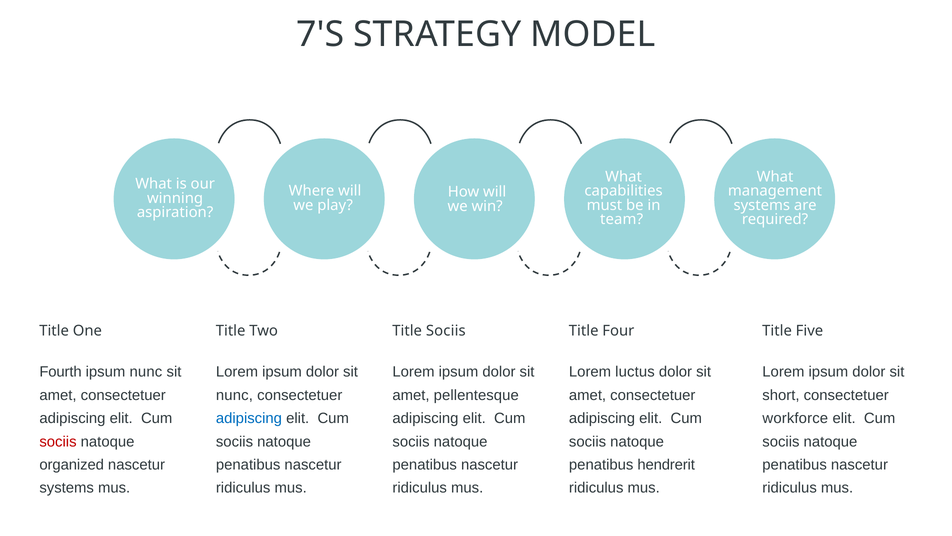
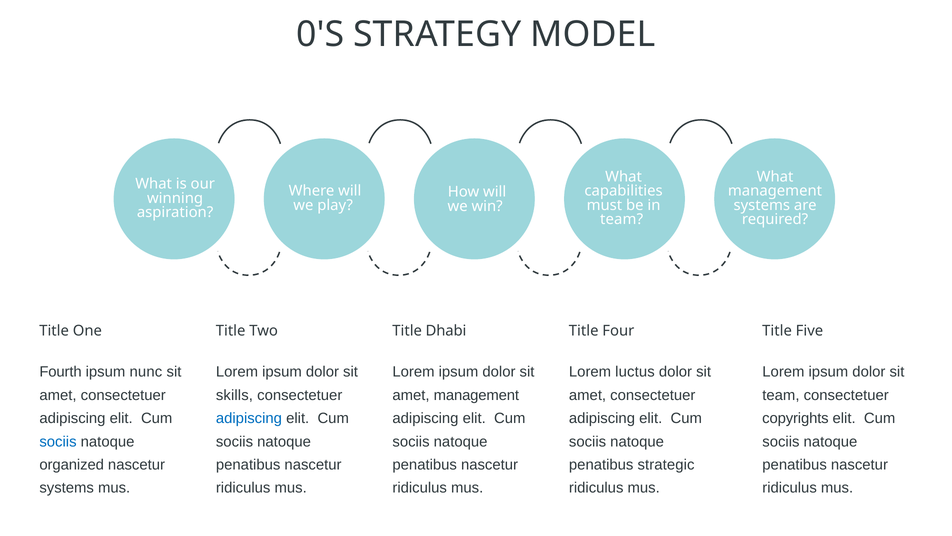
7'S: 7'S -> 0'S (320, 34)
Title Sociis: Sociis -> Dhabi (446, 330)
nunc: nunc -> skills (234, 395)
amet pellentesque: pellentesque -> management (476, 395)
short: short -> team (781, 395)
workforce: workforce -> copyrights (795, 418)
sociis colour: red -> blue (58, 441)
hendrerit: hendrerit -> strategic (666, 464)
